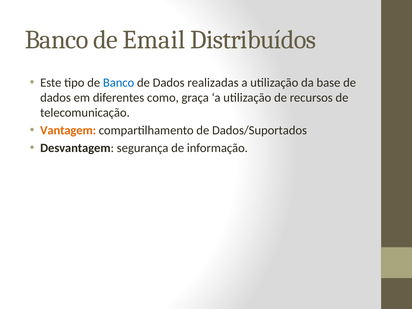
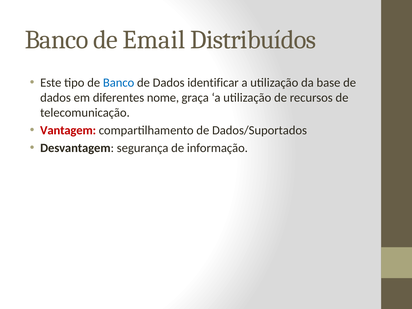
realizadas: realizadas -> identificar (213, 83)
como: como -> nome (163, 98)
Vantagem colour: orange -> red (68, 130)
